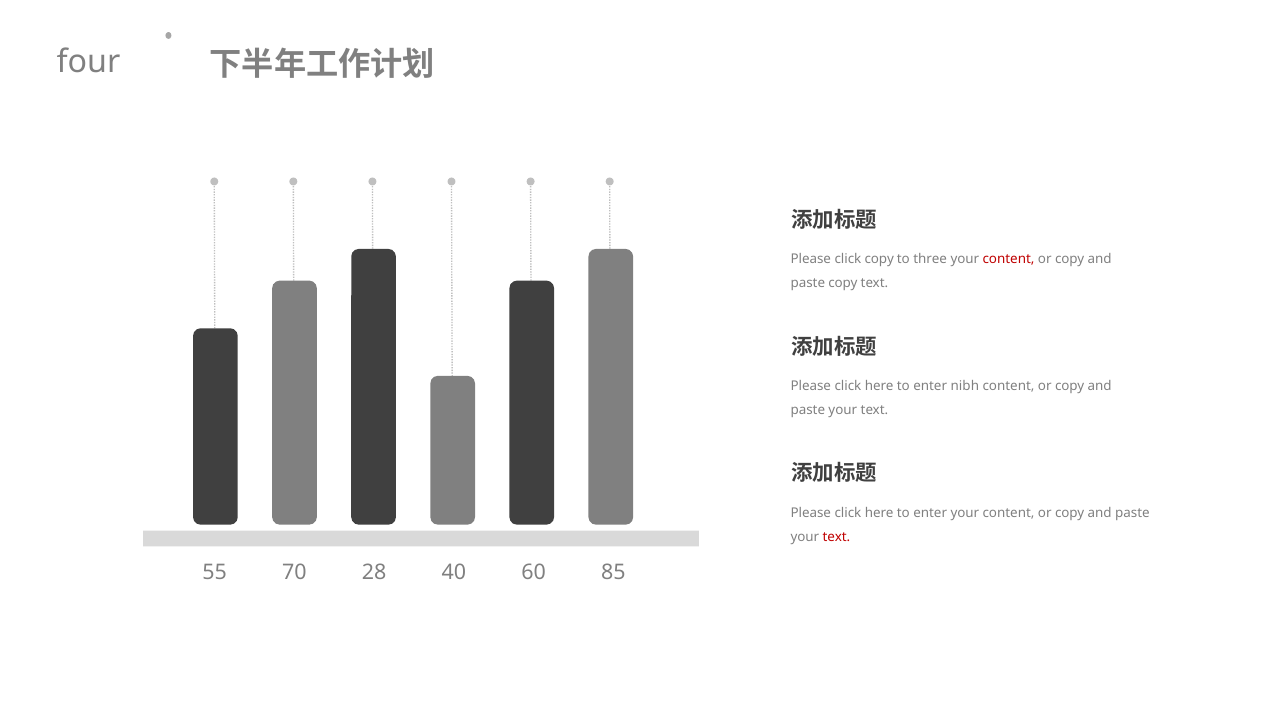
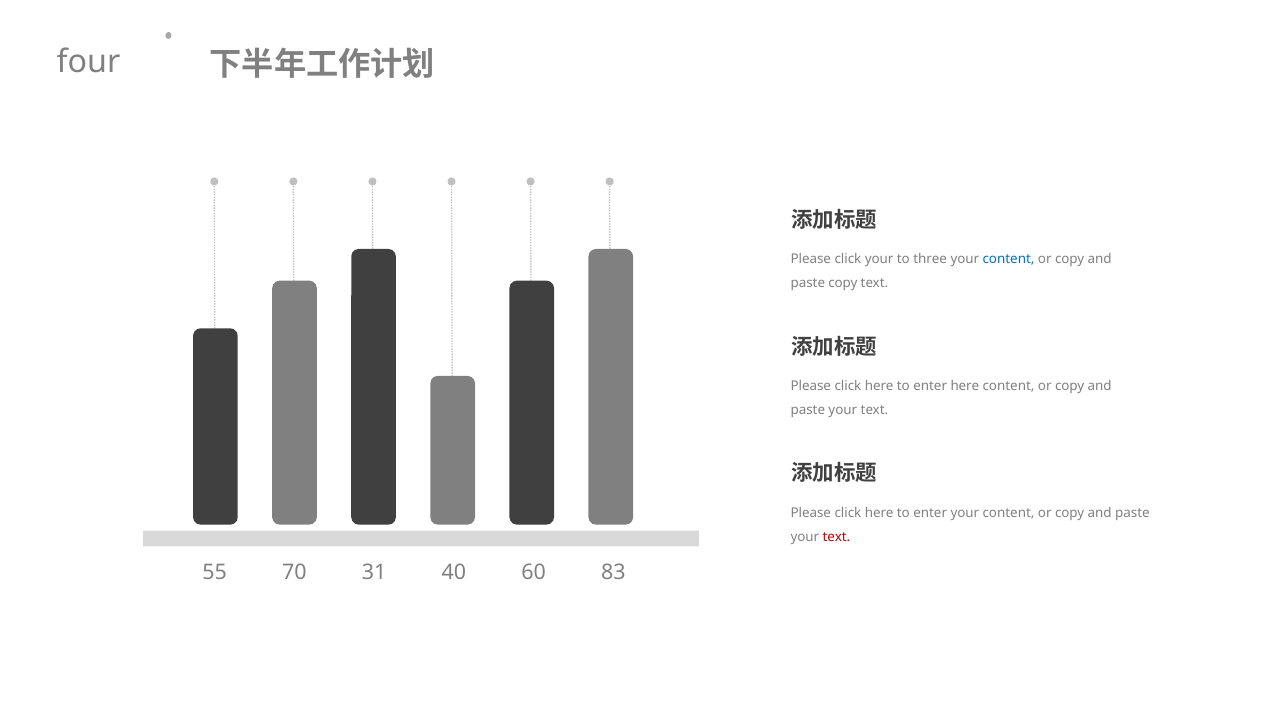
click copy: copy -> your (879, 259)
content colour: red -> blue (1009, 259)
enter nibh: nibh -> here (965, 386)
28: 28 -> 31 (374, 573)
85: 85 -> 83 (613, 573)
